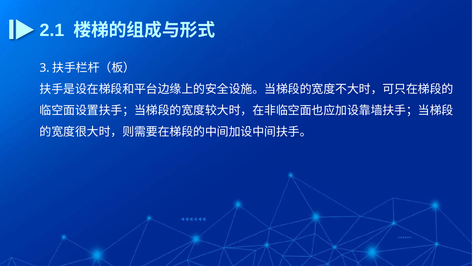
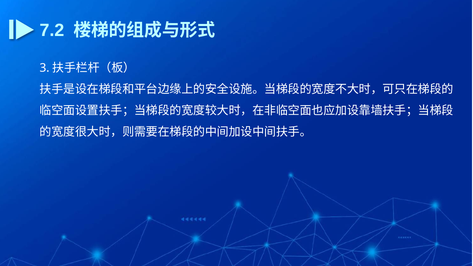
2.1: 2.1 -> 7.2 (52, 30)
